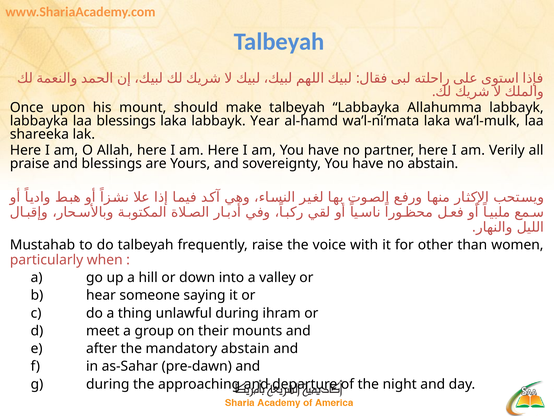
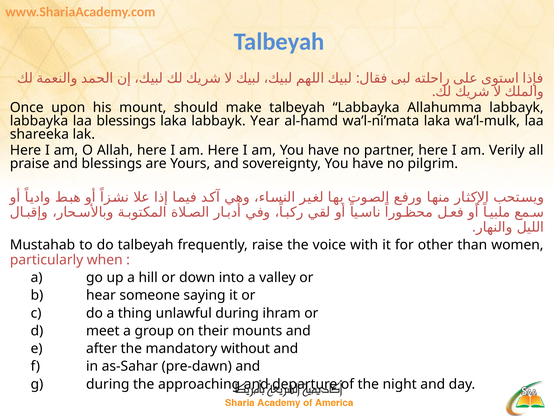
no abstain: abstain -> pilgrim (433, 163)
mandatory abstain: abstain -> without (245, 348)
